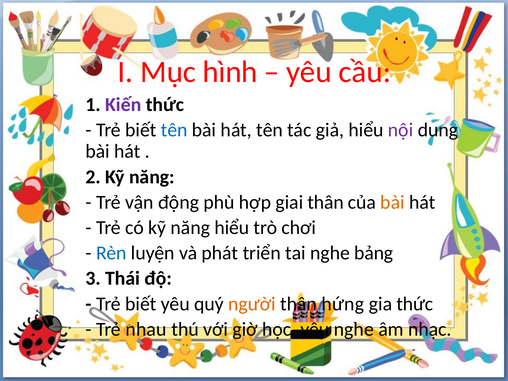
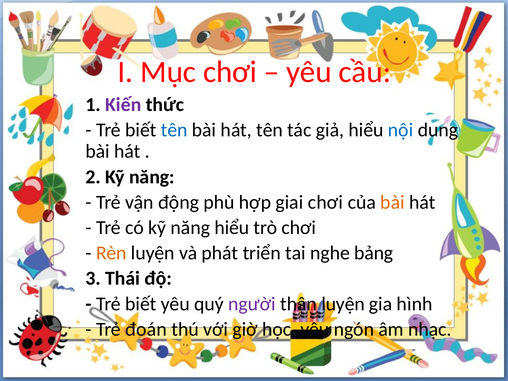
Mục hình: hình -> chơi (230, 72)
nội colour: purple -> blue (401, 130)
giai thân: thân -> chơi (325, 202)
Rèn colour: blue -> orange (111, 253)
người colour: orange -> purple (252, 304)
thân hứng: hứng -> luyện (343, 304)
gia thức: thức -> hình (415, 304)
nhau: nhau -> đoán (146, 329)
yêu nghe: nghe -> ngón (354, 329)
